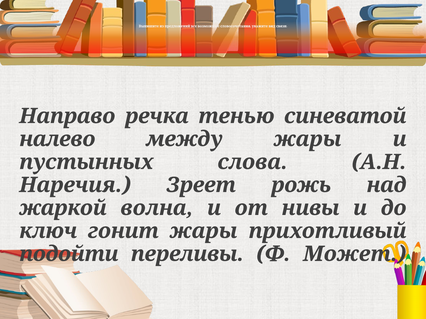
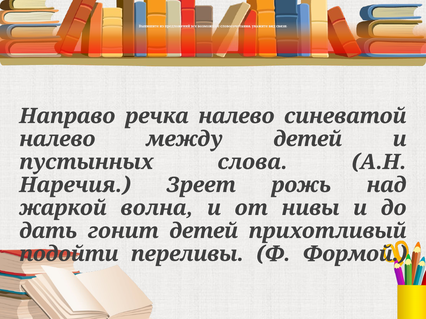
речка тенью: тенью -> налево (236, 116)
между жары: жары -> детей (308, 139)
ключ: ключ -> дать (48, 231)
гонит жары: жары -> детей (204, 231)
Может: Может -> Формой (355, 254)
